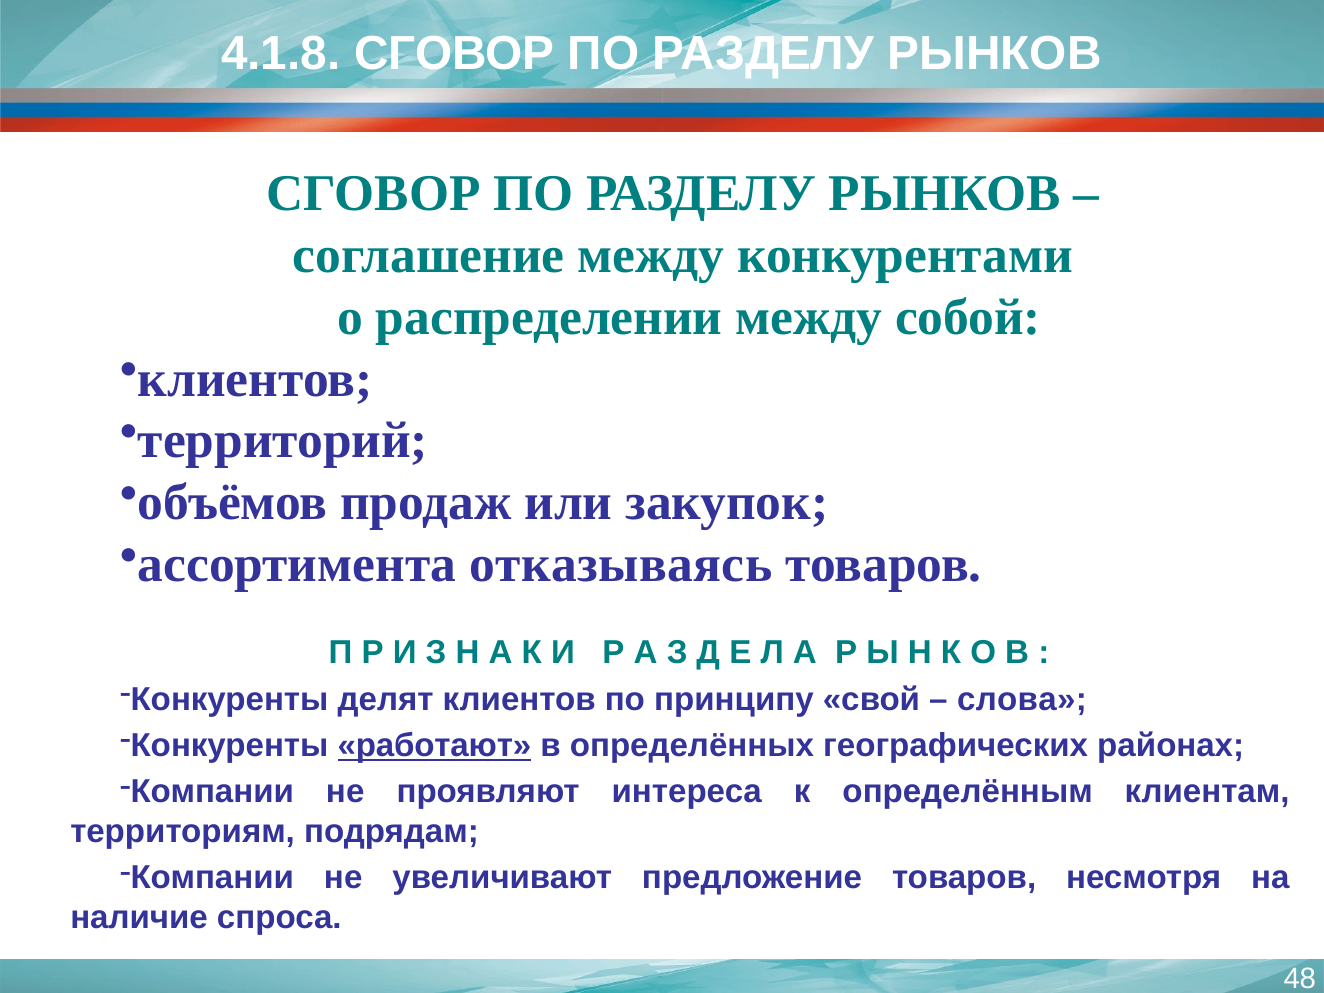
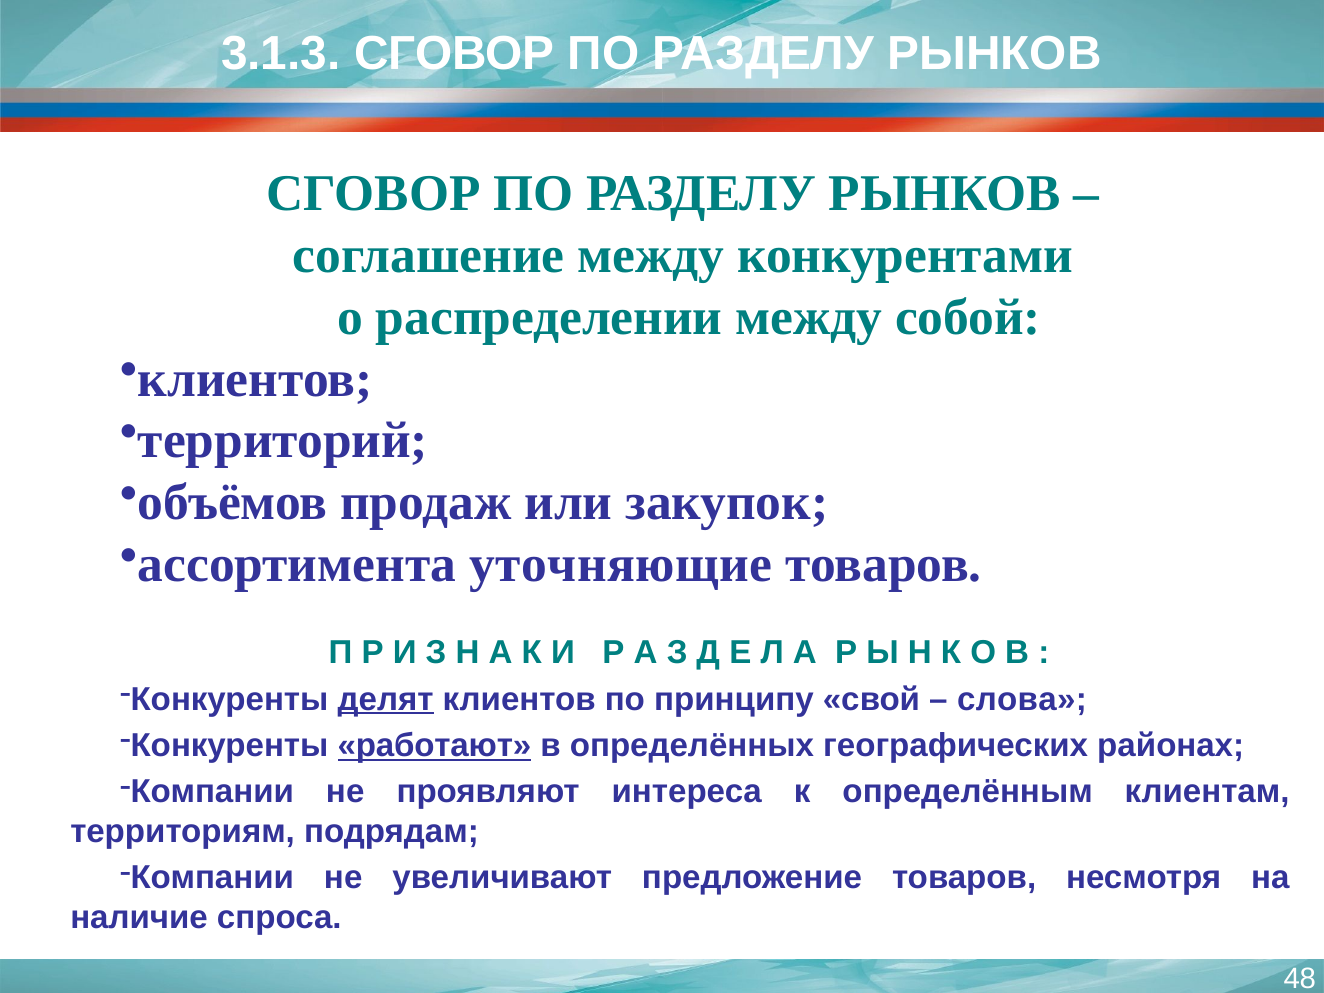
4.1.8: 4.1.8 -> 3.1.3 (281, 53)
отказываясь: отказываясь -> уточняющие (621, 565)
делят underline: none -> present (386, 699)
